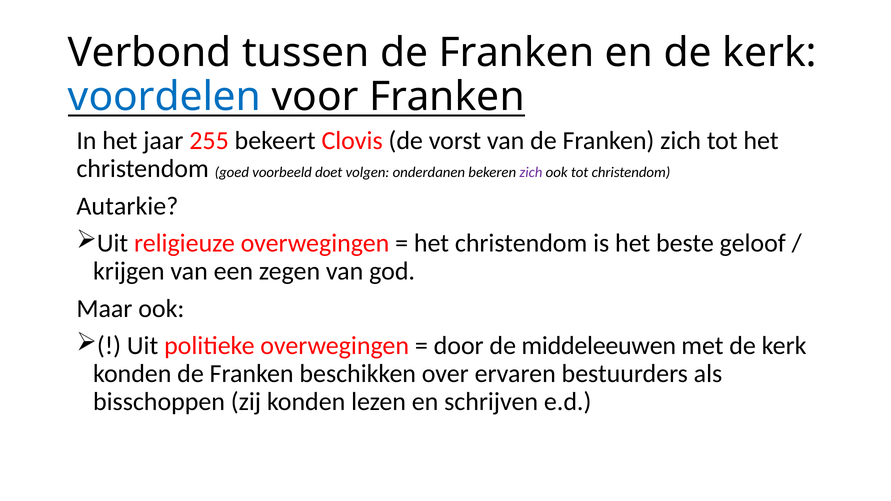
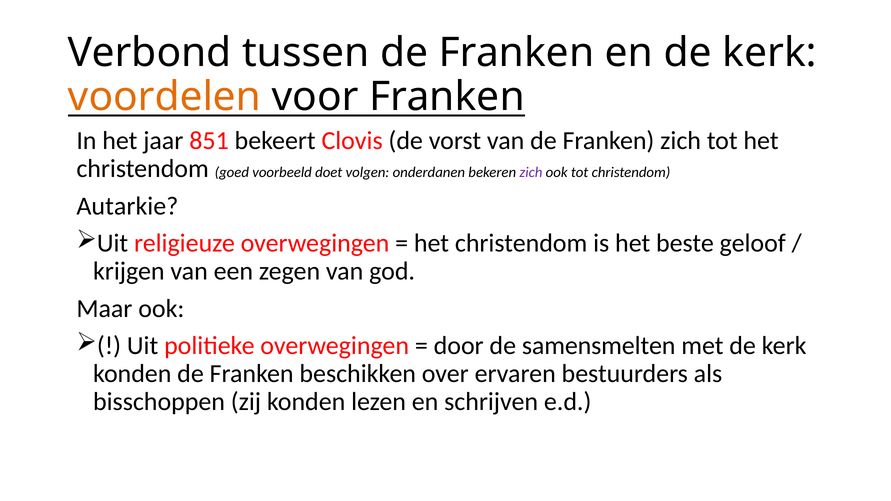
voordelen colour: blue -> orange (165, 97)
255: 255 -> 851 (209, 141)
middeleeuwen: middeleeuwen -> samensmelten (599, 346)
